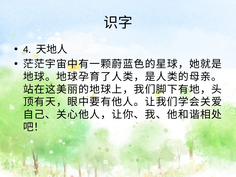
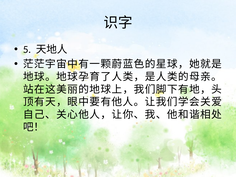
4: 4 -> 5 (27, 50)
